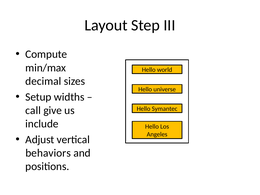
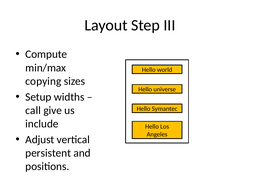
decimal: decimal -> copying (43, 81)
behaviors: behaviors -> persistent (48, 153)
